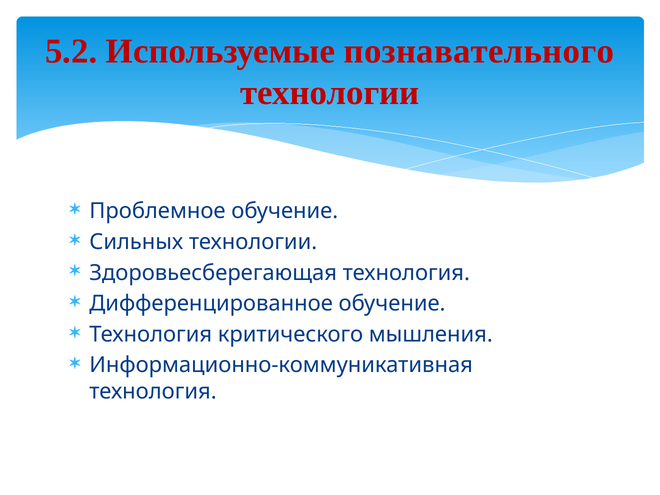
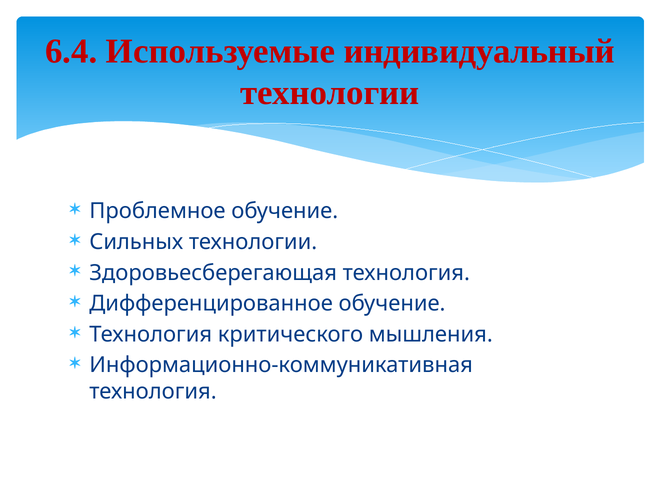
5.2: 5.2 -> 6.4 (71, 51)
познавательного: познавательного -> индивидуальный (479, 51)
